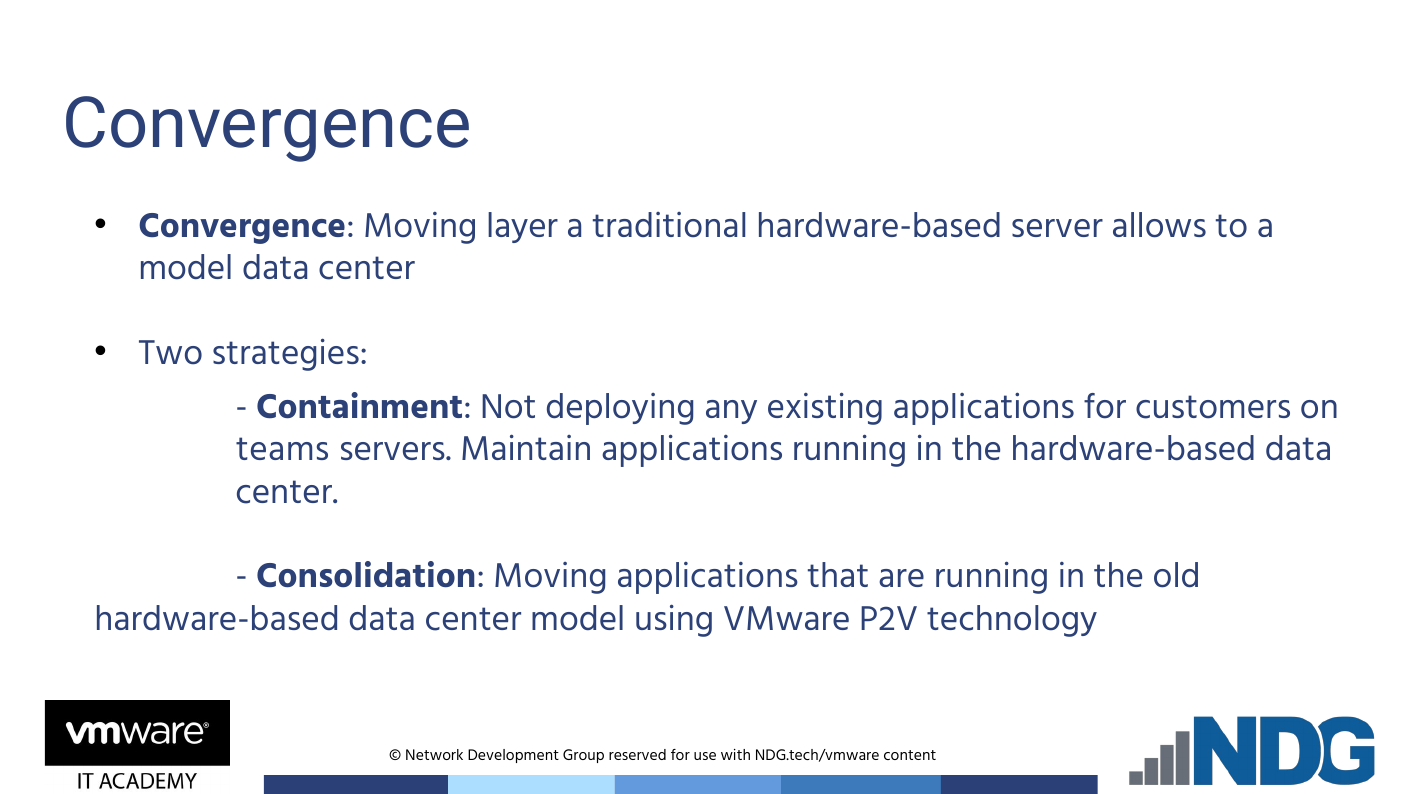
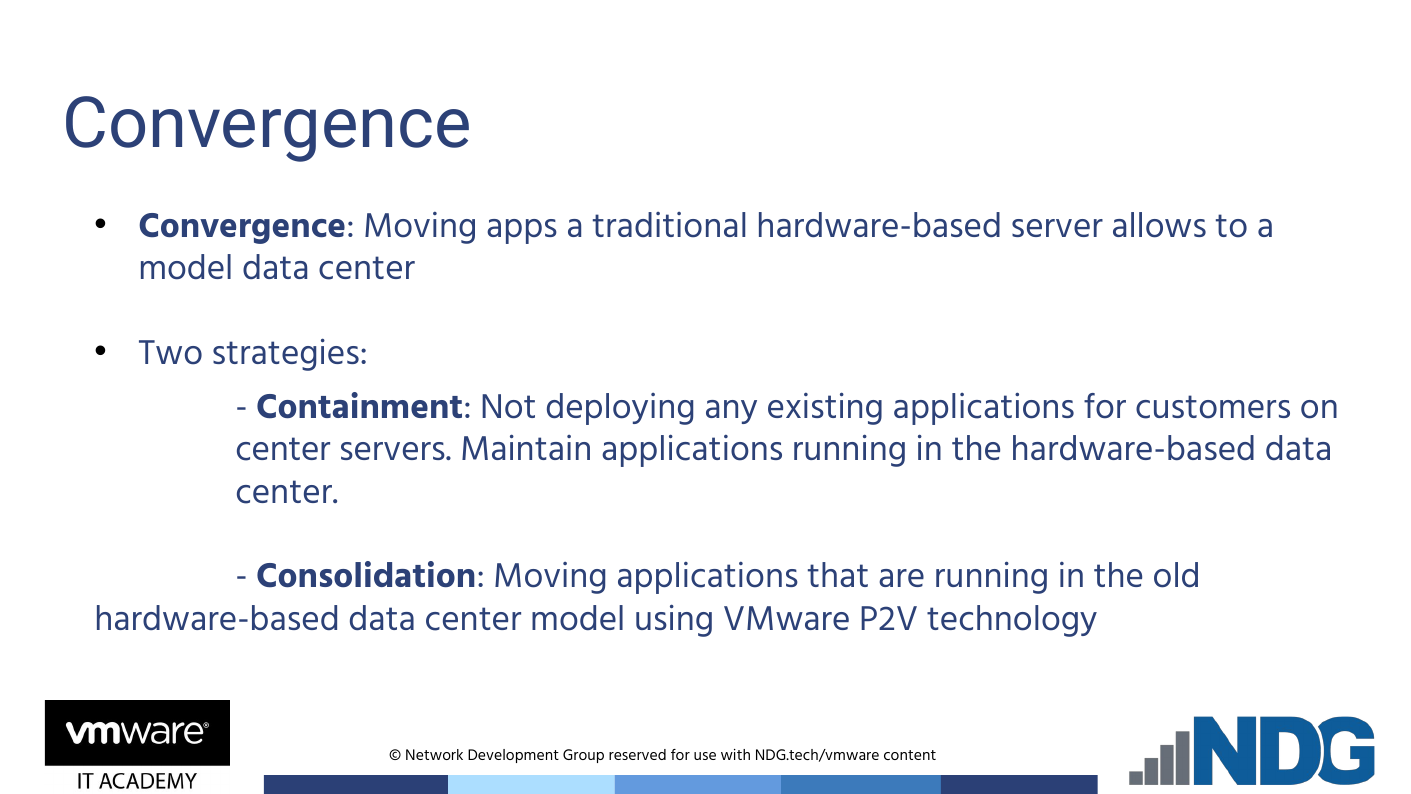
layer: layer -> apps (522, 226)
teams: teams -> center (283, 449)
